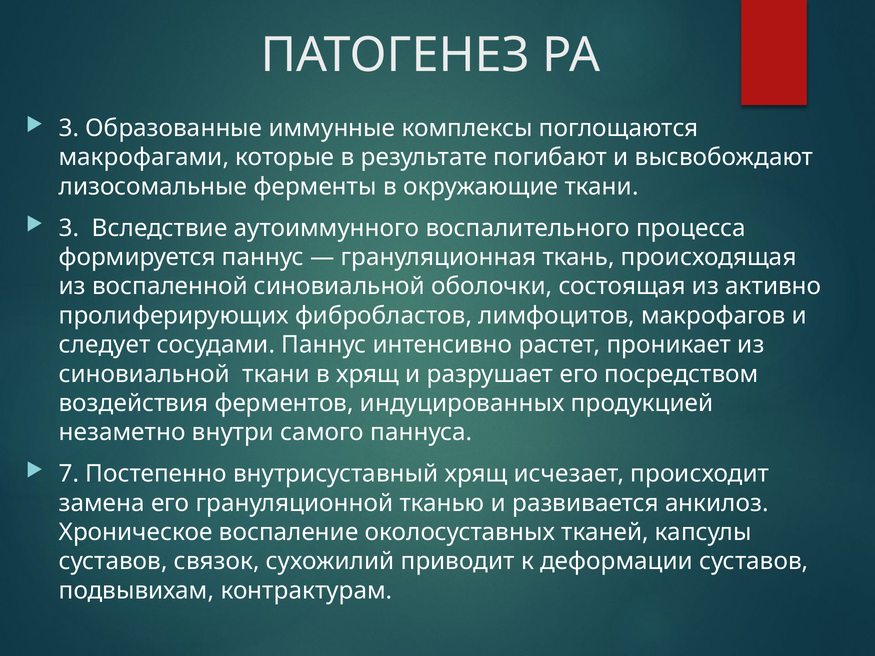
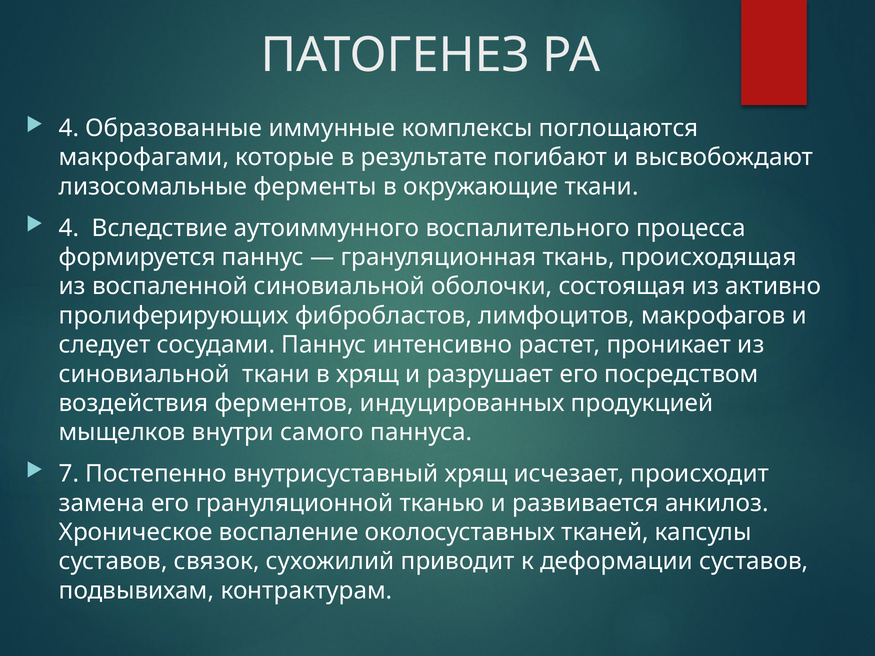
3: 3 -> 4 (69, 128)
3: 3 -> 4 (69, 228)
незаметно: незаметно -> мыщелков (122, 433)
